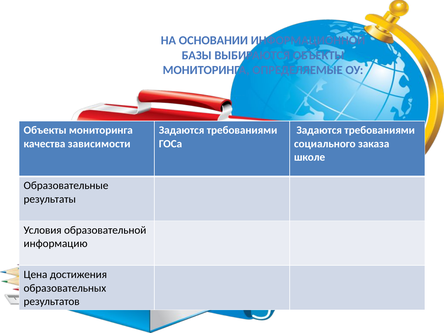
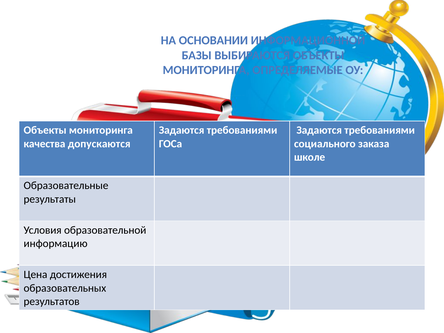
зависимости: зависимости -> допускаются (99, 144)
